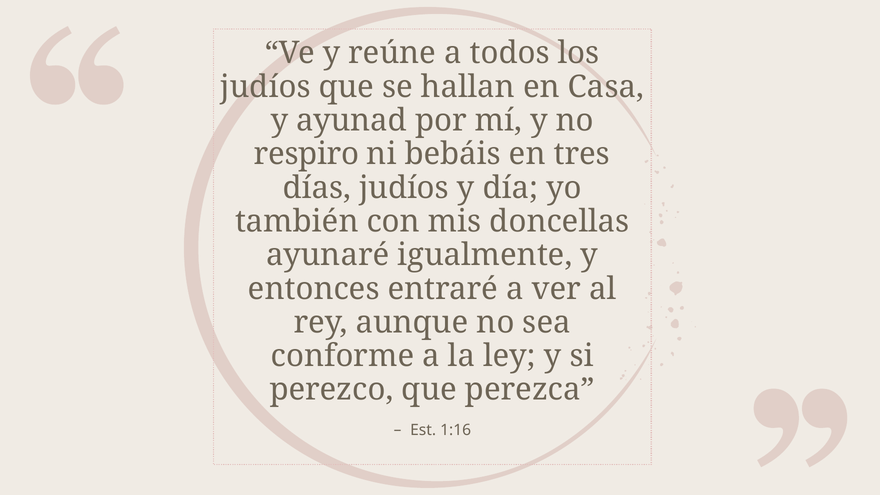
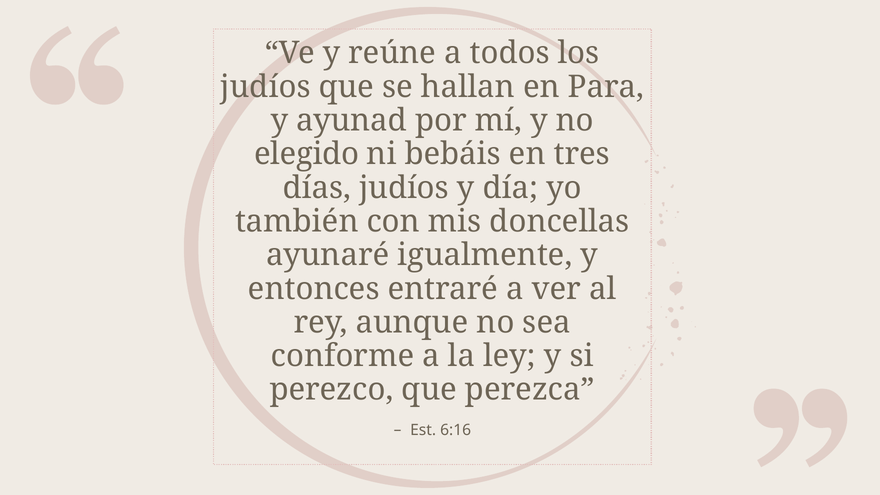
Casa: Casa -> Para (606, 87)
respiro: respiro -> elegido (307, 154)
1:16: 1:16 -> 6:16 (456, 430)
